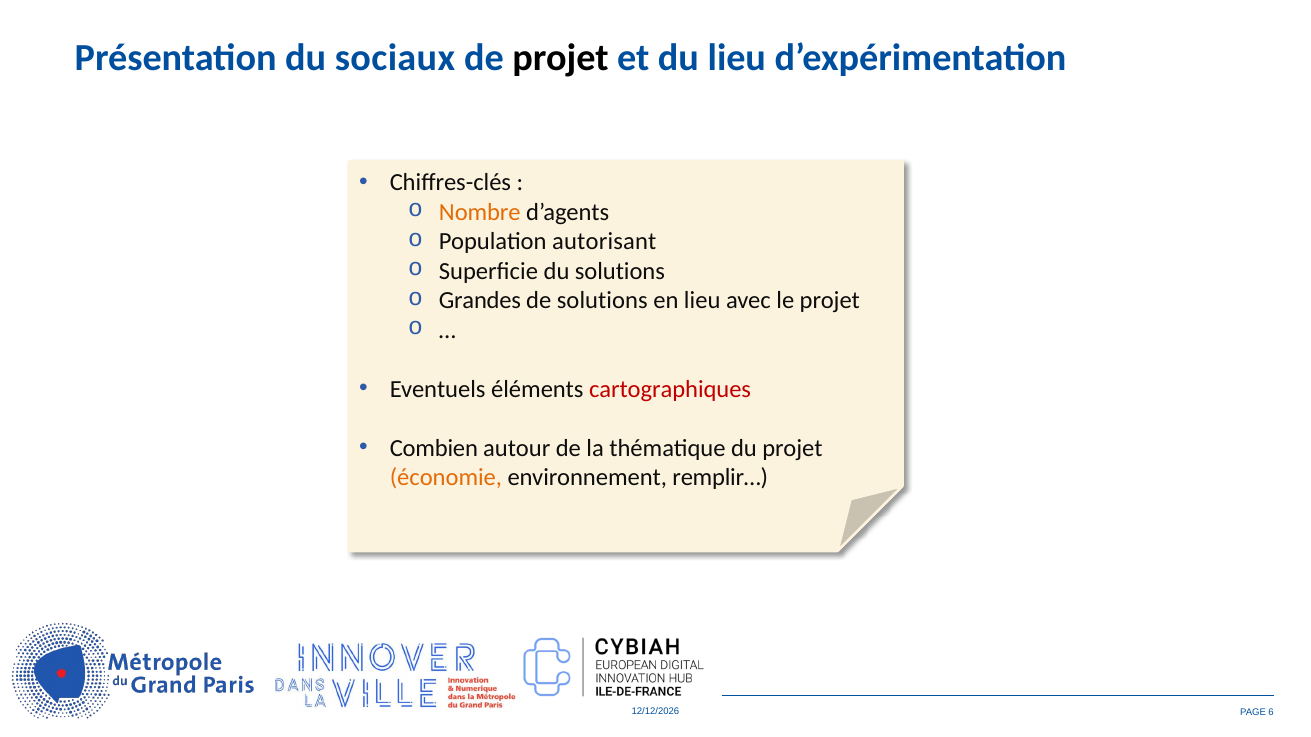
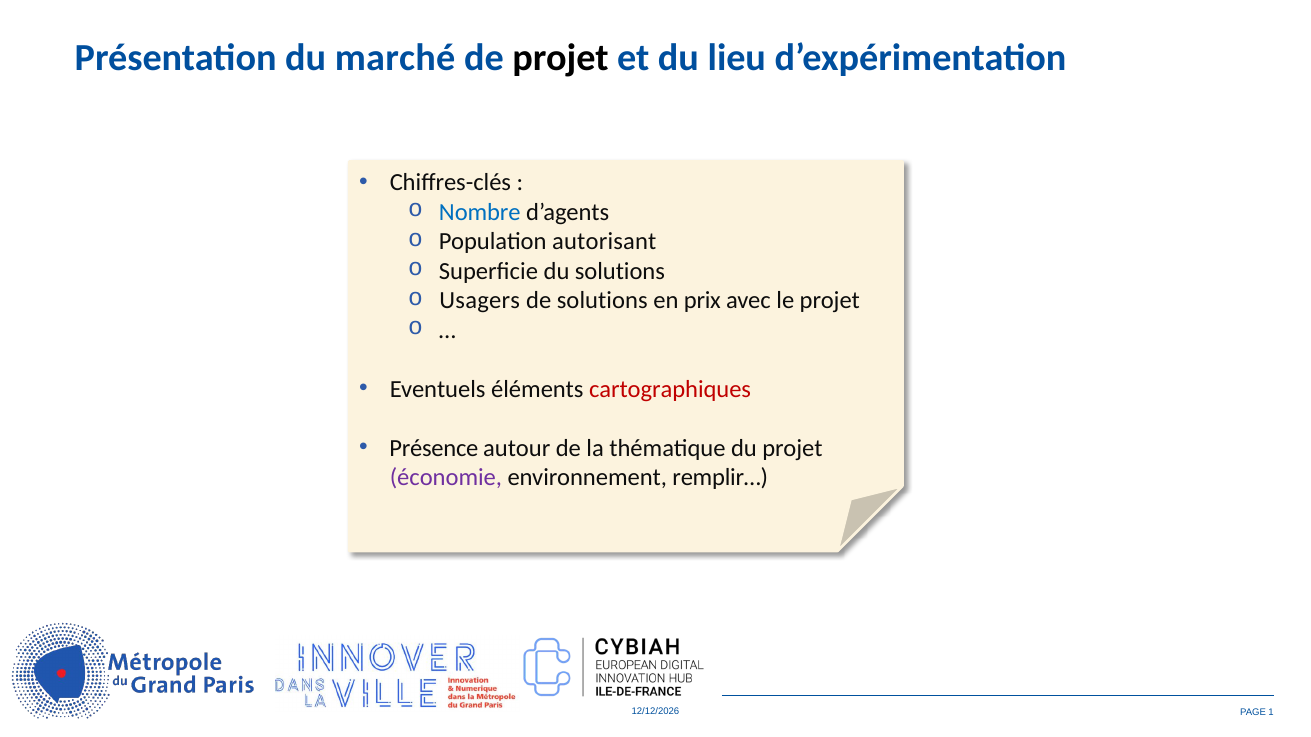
sociaux: sociaux -> marché (395, 57)
Nombre colour: orange -> blue (480, 212)
Grandes: Grandes -> Usagers (480, 301)
en lieu: lieu -> prix (702, 301)
Combien: Combien -> Présence (434, 448)
économie colour: orange -> purple (446, 478)
6: 6 -> 1 (1271, 713)
